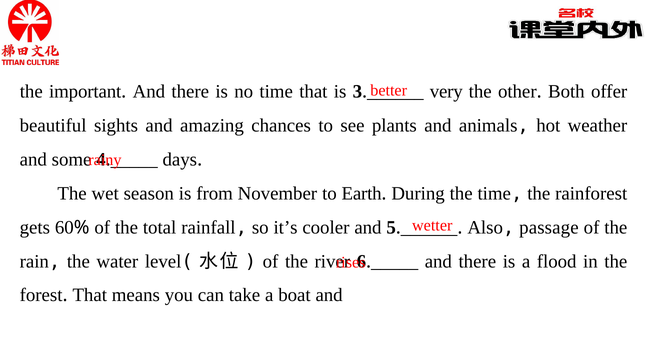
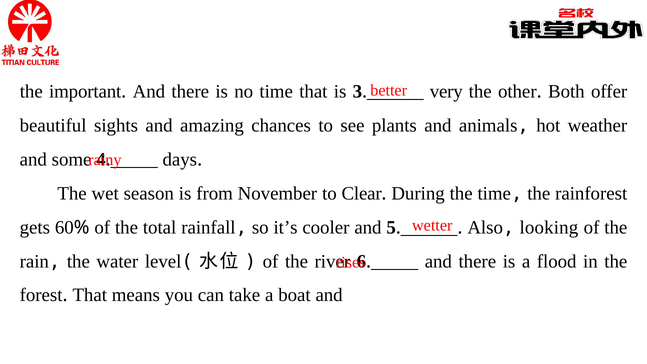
Earth: Earth -> Clear (362, 193)
passage: passage -> looking (549, 227)
